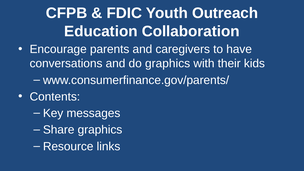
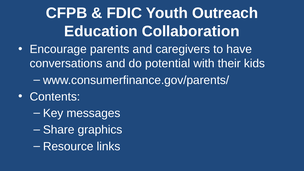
do graphics: graphics -> potential (168, 64)
